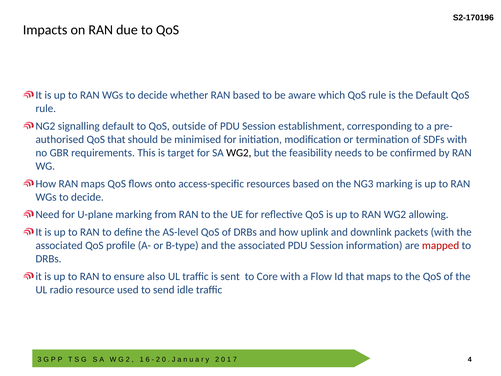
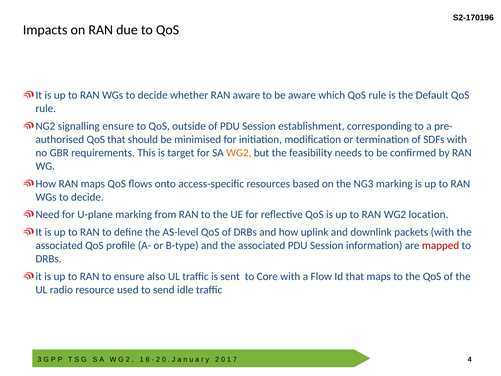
RAN based: based -> aware (246, 95)
signalling default: default -> ensure (118, 126)
WG2 colour: black -> orange (239, 153)
allowing: allowing -> location (429, 215)
